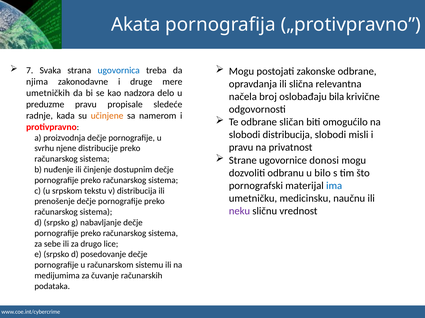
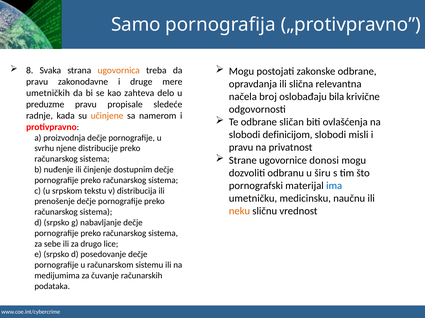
Akata: Akata -> Samo (136, 25)
7: 7 -> 8 (30, 71)
ugovornica colour: blue -> orange (119, 71)
njima: njima -> pravu (37, 82)
nadzora: nadzora -> zahteva (139, 93)
omogućilo: omogućilo -> ovlašćenja (345, 122)
slobodi distribucija: distribucija -> definicijom (288, 135)
bilo: bilo -> širu (323, 173)
neku colour: purple -> orange (239, 212)
